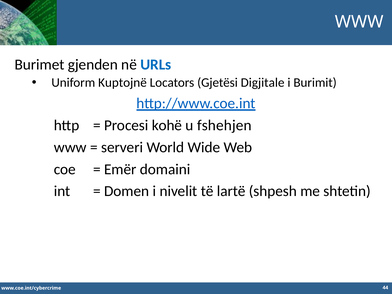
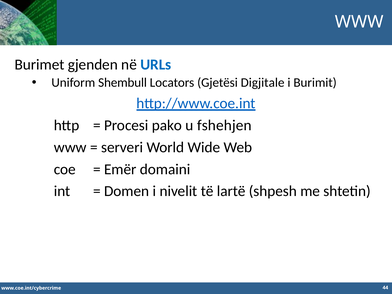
Kuptojnë: Kuptojnë -> Shembull (123, 83)
kohë: kohë -> pako (167, 125)
